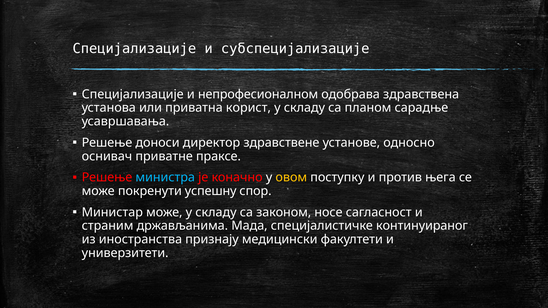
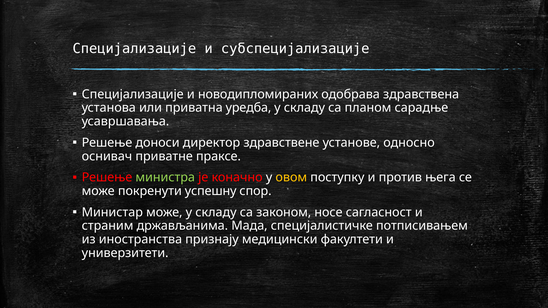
непрофесионалном: непрофесионалном -> новодипломираних (258, 94)
корист: корист -> уредба (248, 108)
министра colour: light blue -> light green (165, 178)
континуираног: континуираног -> потписивањем (422, 226)
